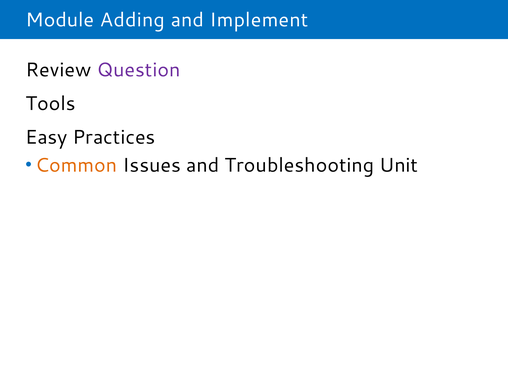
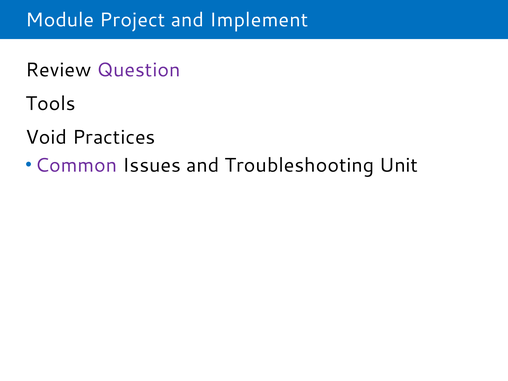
Adding: Adding -> Project (132, 20)
Easy: Easy -> Void (46, 137)
Common colour: orange -> purple (76, 165)
